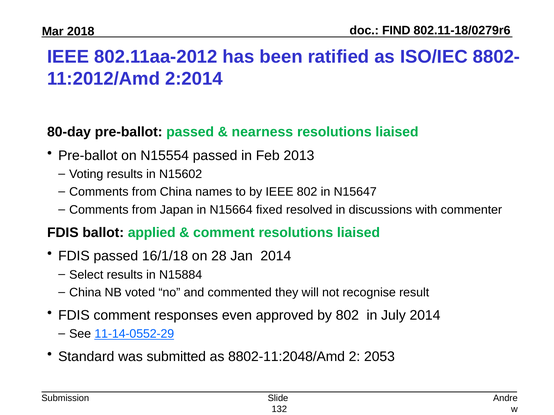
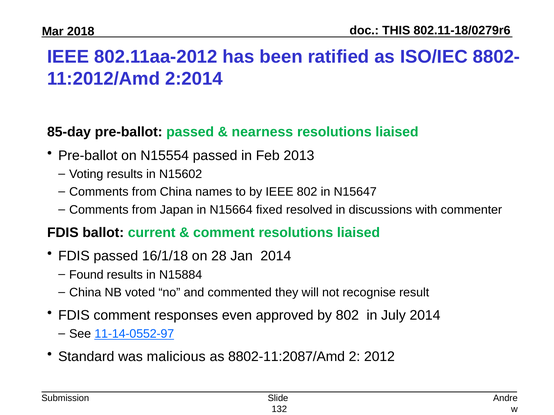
FIND: FIND -> THIS (396, 30)
80-day: 80-day -> 85-day (69, 132)
applied: applied -> current (152, 233)
Select: Select -> Found (86, 275)
11-14-0552-29: 11-14-0552-29 -> 11-14-0552-97 (134, 334)
submitted: submitted -> malicious (176, 357)
8802-11:2048/Amd: 8802-11:2048/Amd -> 8802-11:2087/Amd (287, 357)
2053: 2053 -> 2012 (379, 357)
